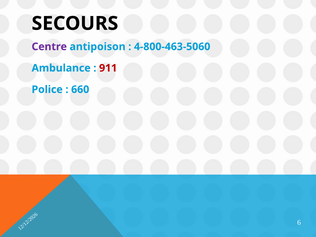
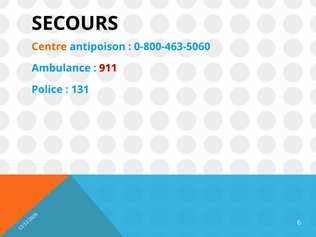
Centre colour: purple -> orange (49, 47)
4-800-463-5060: 4-800-463-5060 -> 0-800-463-5060 (172, 47)
660: 660 -> 131 (80, 89)
